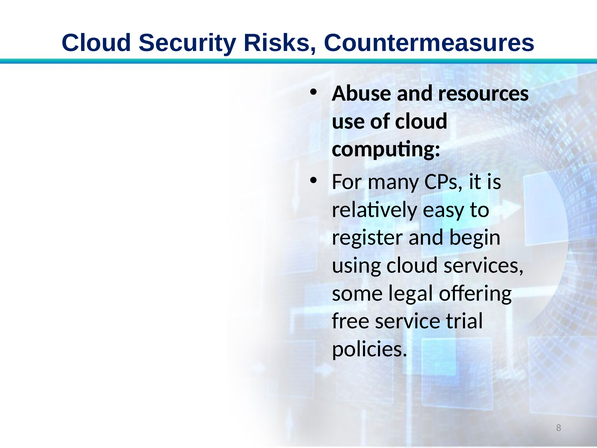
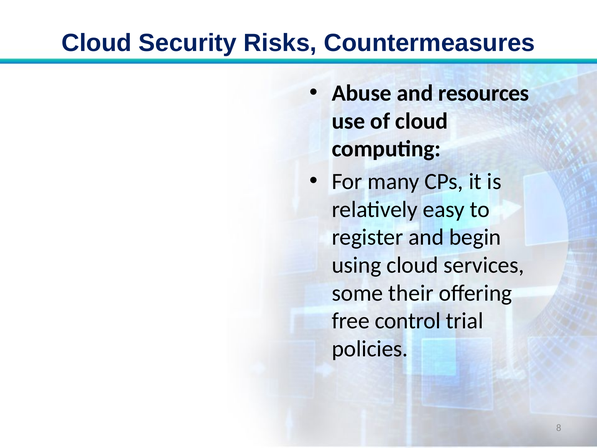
legal: legal -> their (411, 293)
service: service -> control (408, 321)
